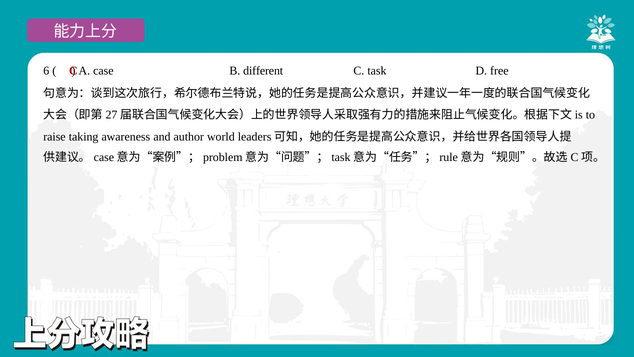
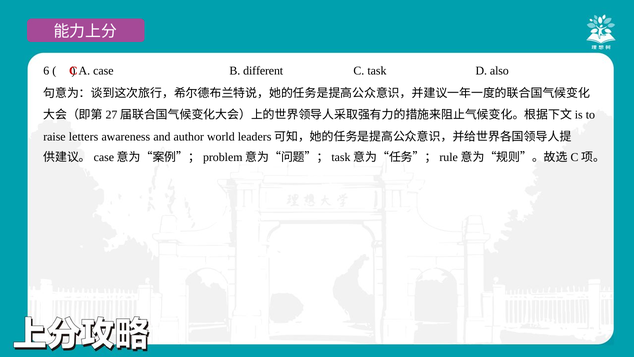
free: free -> also (499, 71)
taking: taking -> letters (84, 137)
